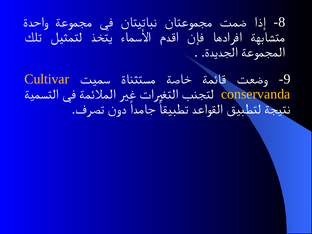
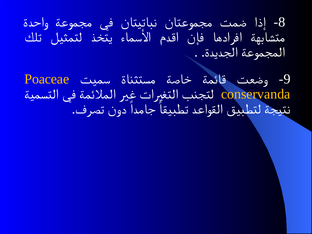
Cultivar: Cultivar -> Poaceae (47, 79)
